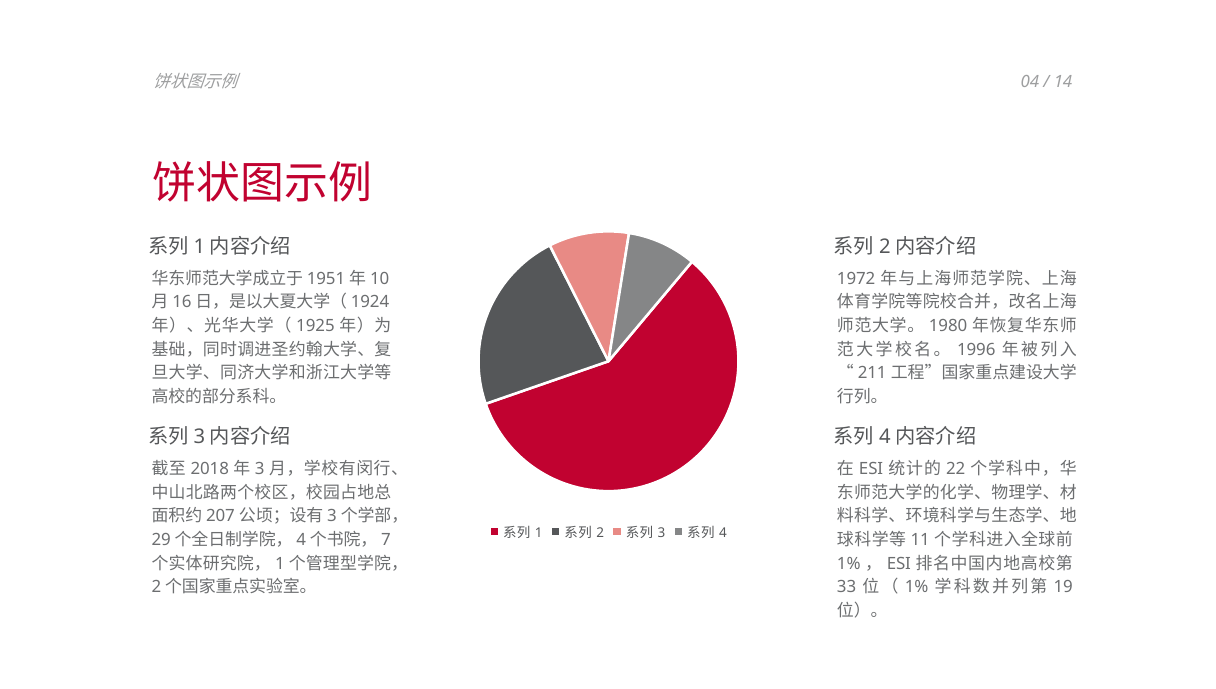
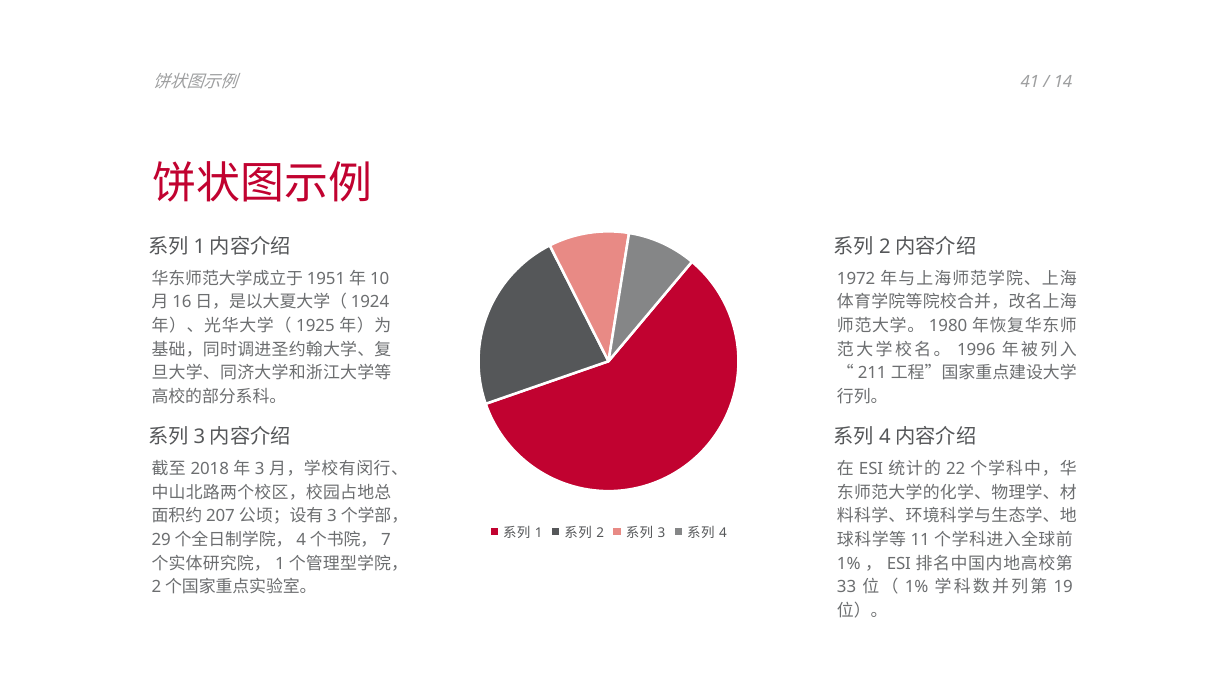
04: 04 -> 41 (1030, 82)
